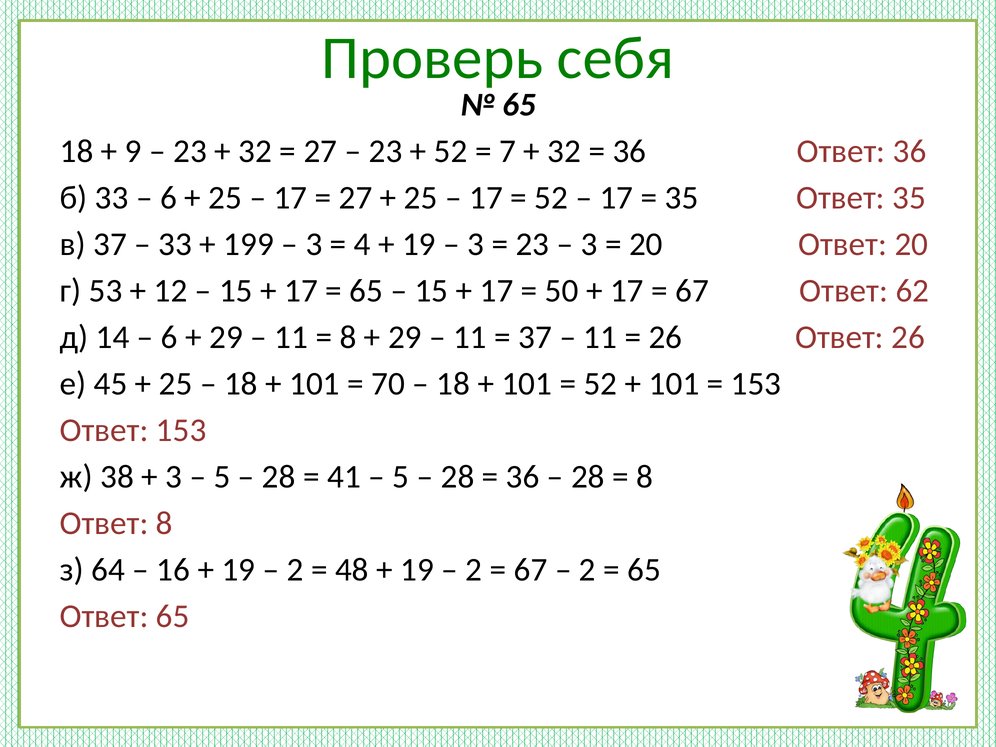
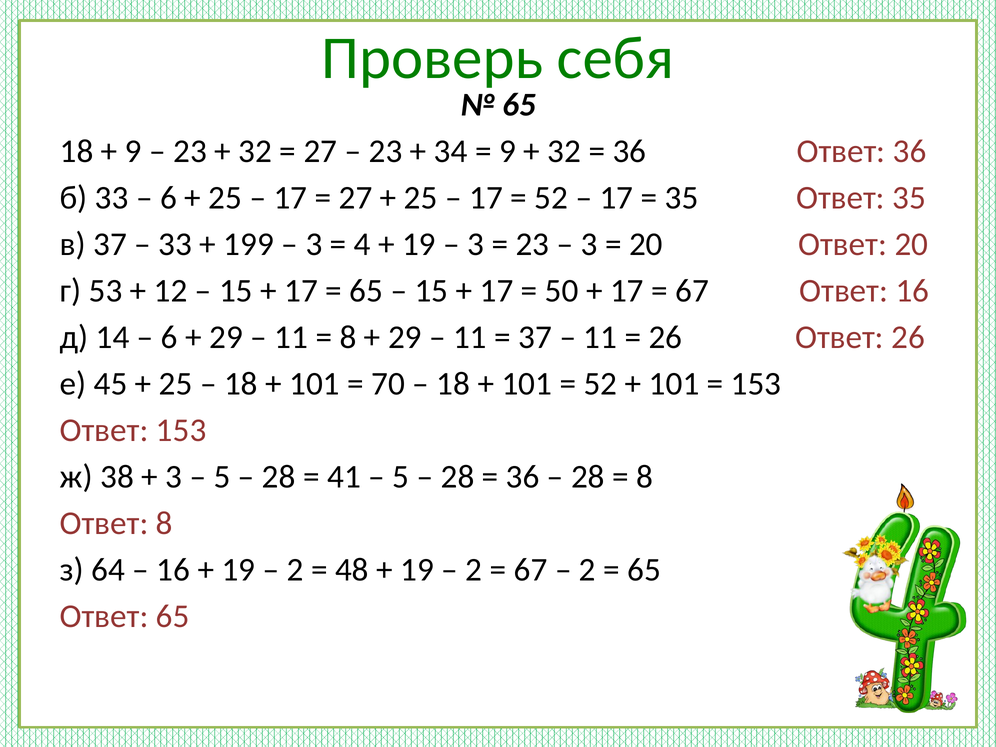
52: 52 -> 34 (451, 151)
7: 7 -> 9 (507, 151)
Ответ 62: 62 -> 16 (912, 291)
